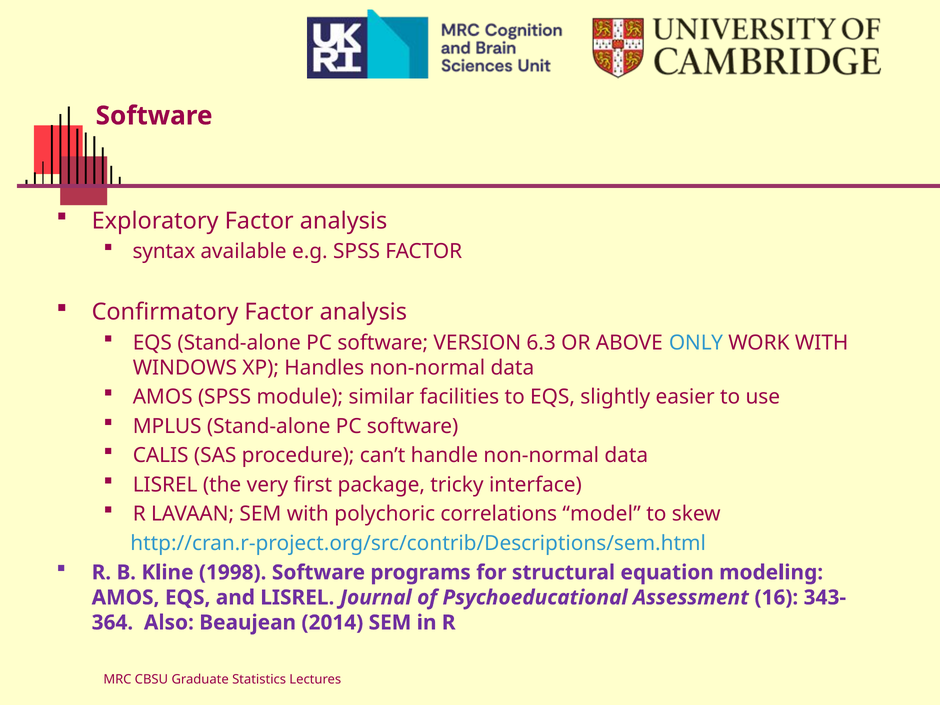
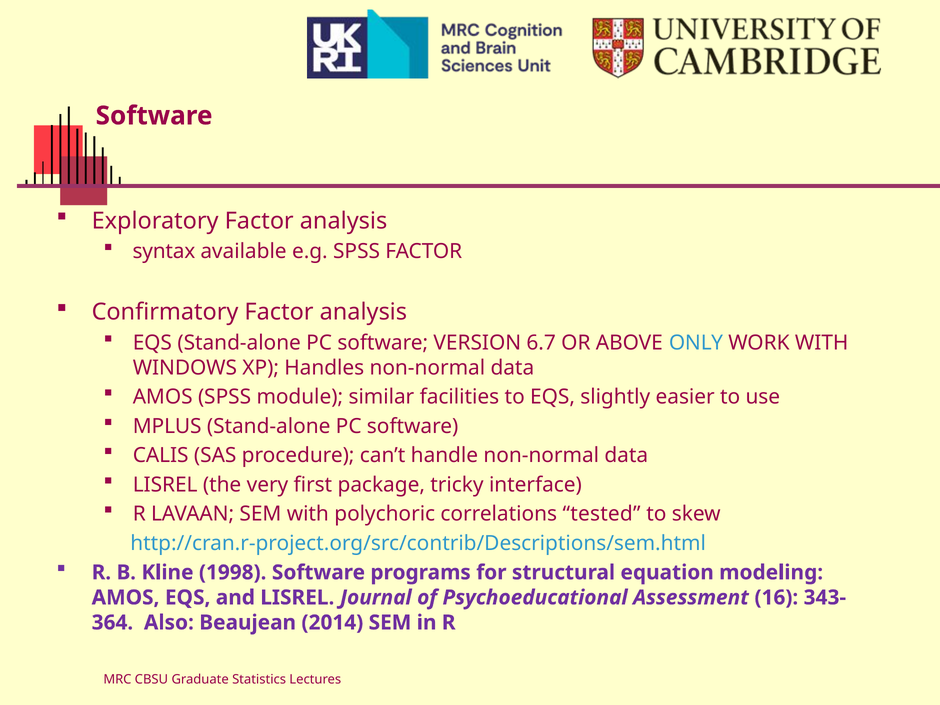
6.3: 6.3 -> 6.7 (541, 343)
model: model -> tested (602, 514)
